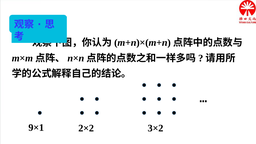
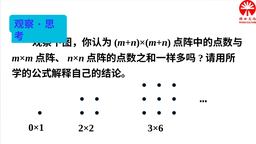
9×1: 9×1 -> 0×1 (36, 128)
3×2: 3×2 -> 3×6 (155, 128)
